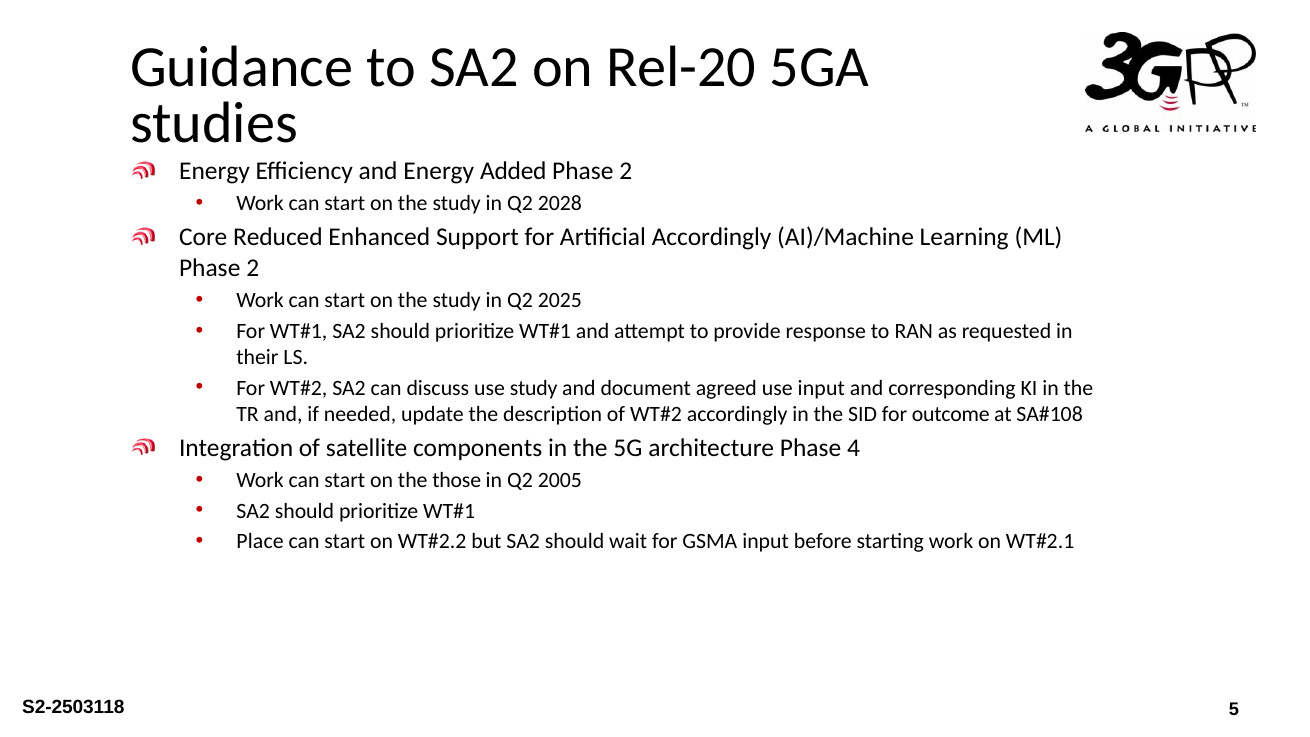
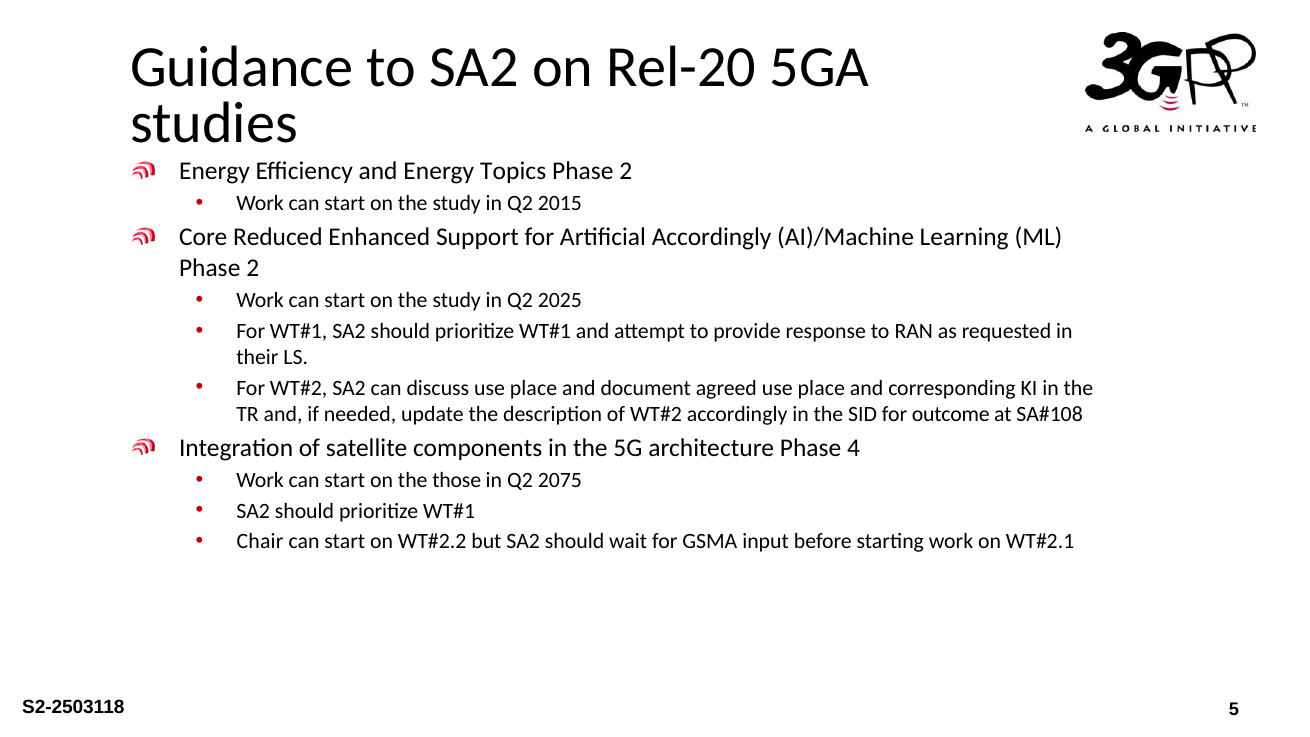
Added: Added -> Topics (513, 171)
2028: 2028 -> 2015 (560, 204)
discuss use study: study -> place (534, 388)
agreed use input: input -> place (821, 388)
2005: 2005 -> 2075 (560, 480)
Place: Place -> Chair (260, 541)
